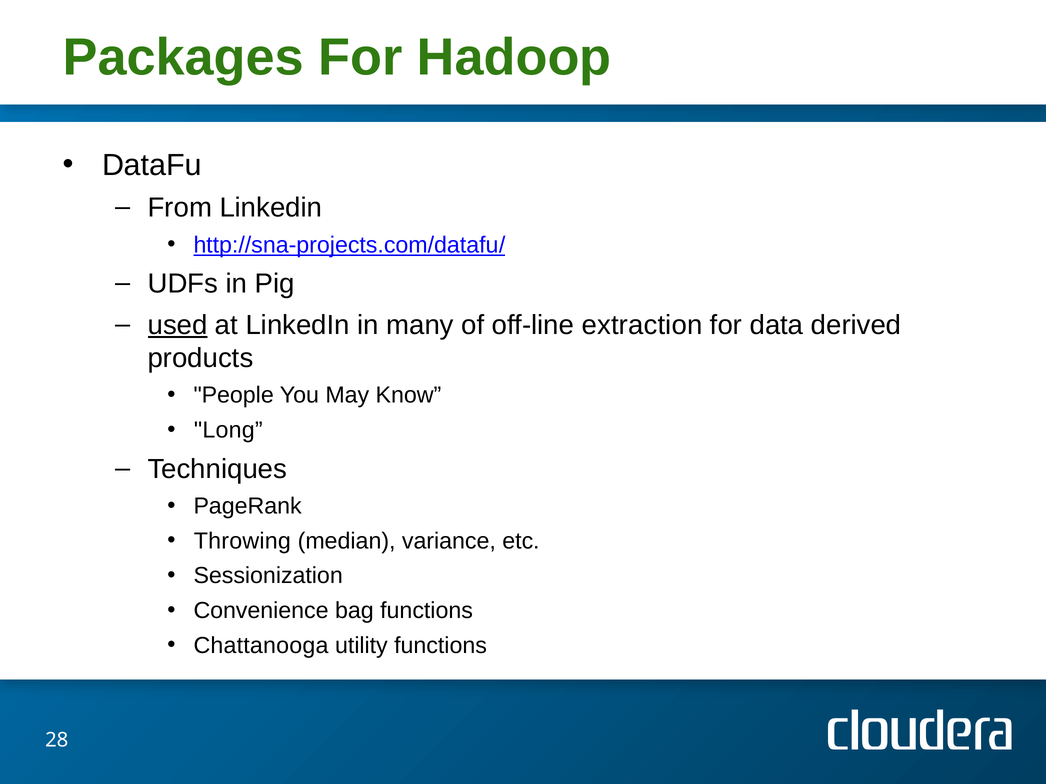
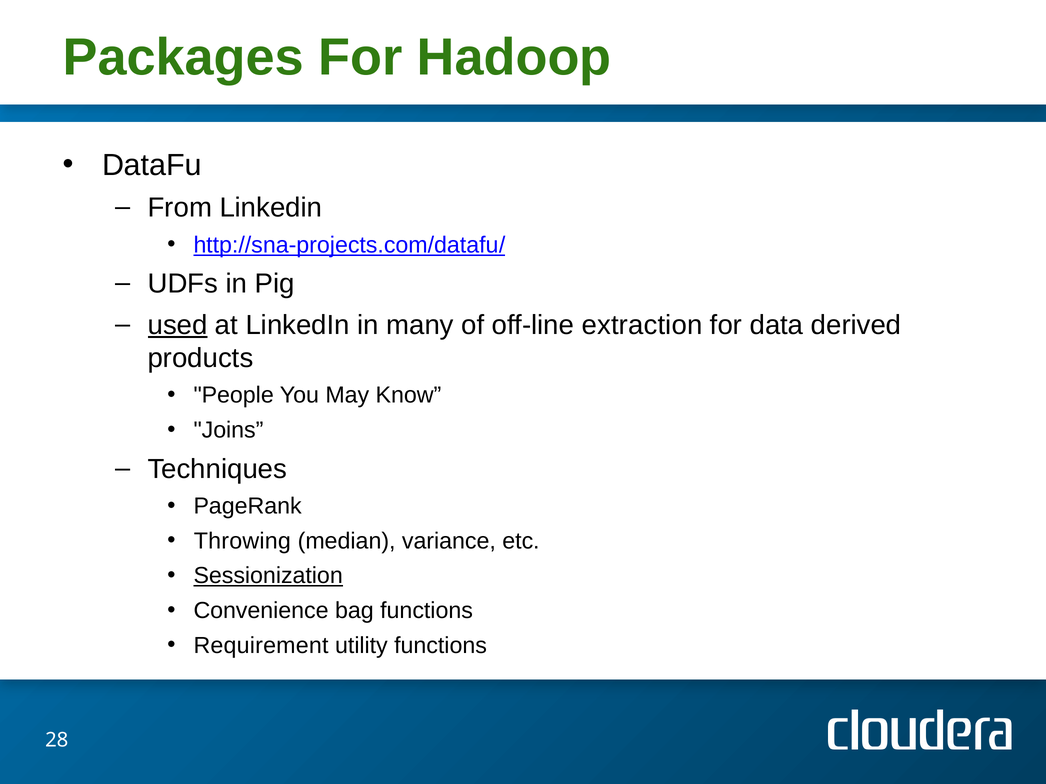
Long: Long -> Joins (228, 430)
Sessionization underline: none -> present (268, 576)
Chattanooga: Chattanooga -> Requirement (261, 646)
